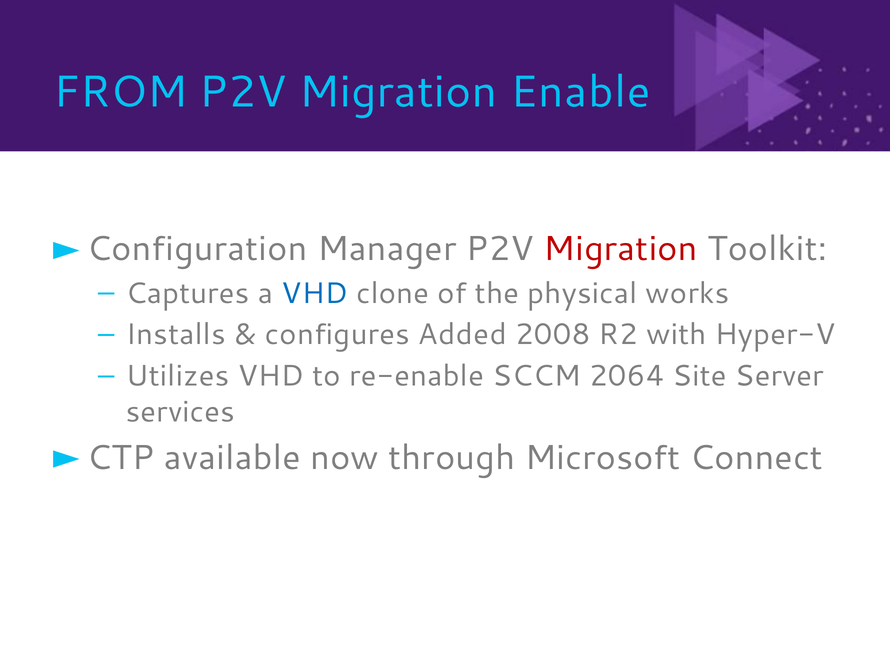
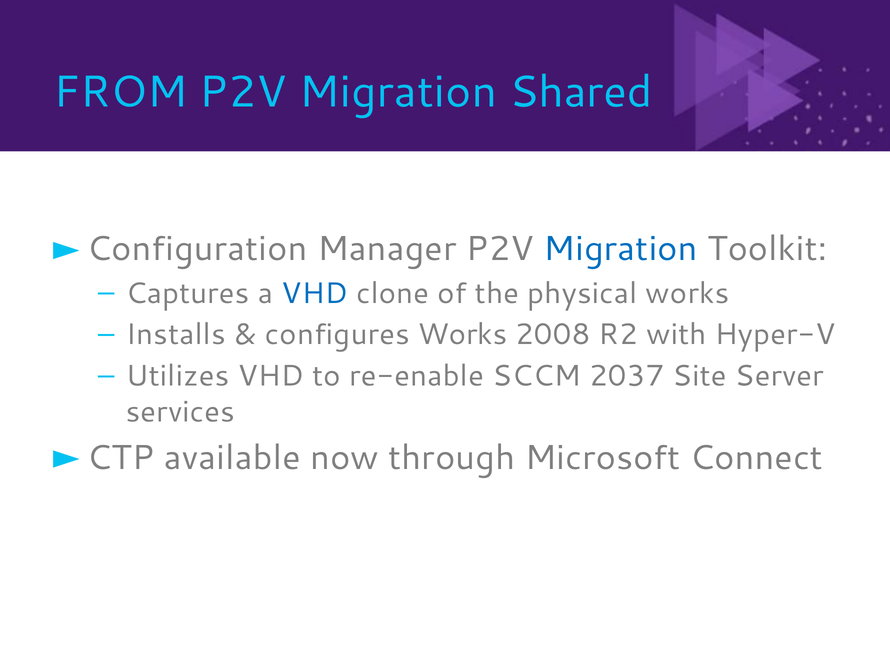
Enable: Enable -> Shared (581, 92)
Migration colour: red -> blue (621, 249)
configures Added: Added -> Works (463, 335)
2064: 2064 -> 2037 (627, 376)
